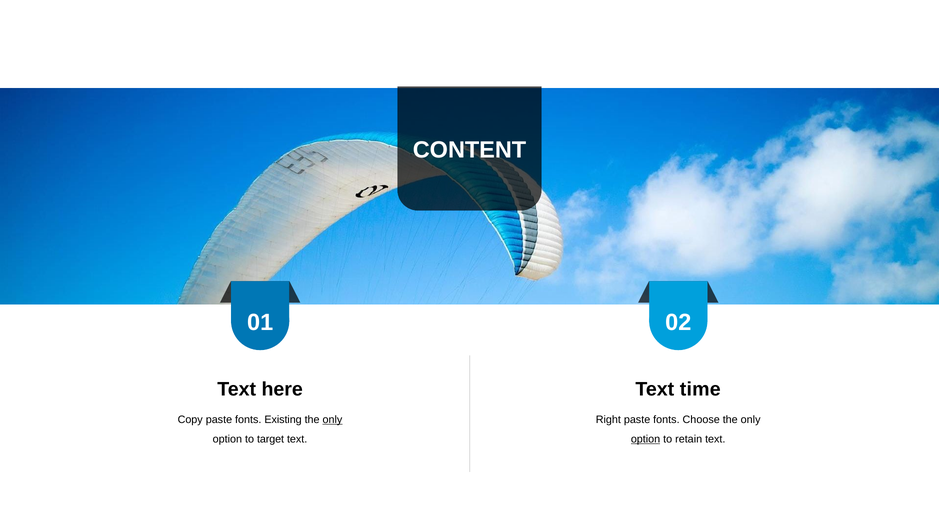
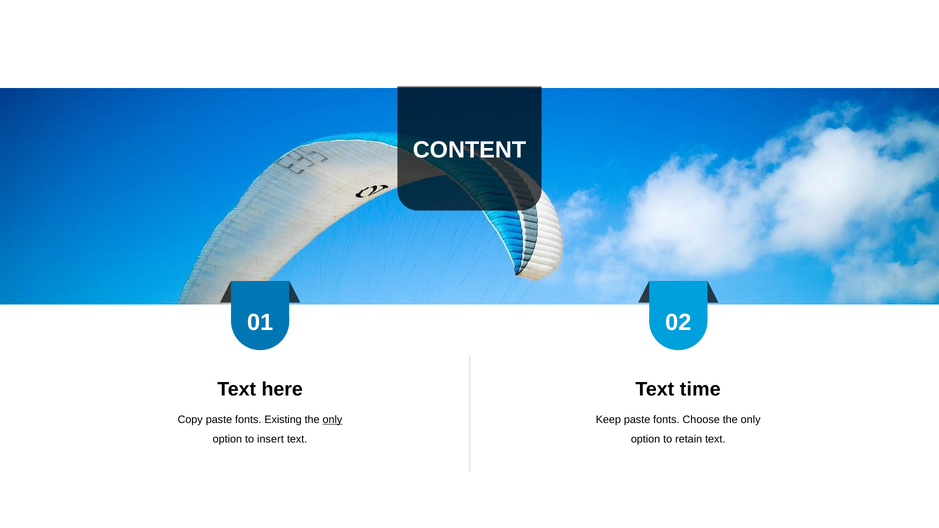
Right: Right -> Keep (608, 420)
target: target -> insert (270, 439)
option underline: present -> none (646, 439)
